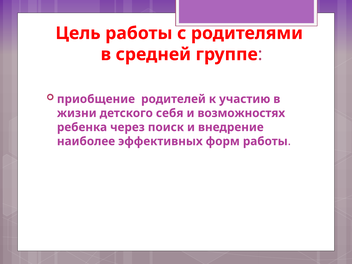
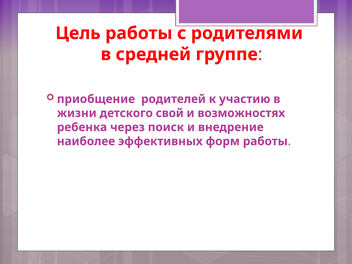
себя: себя -> свой (170, 113)
